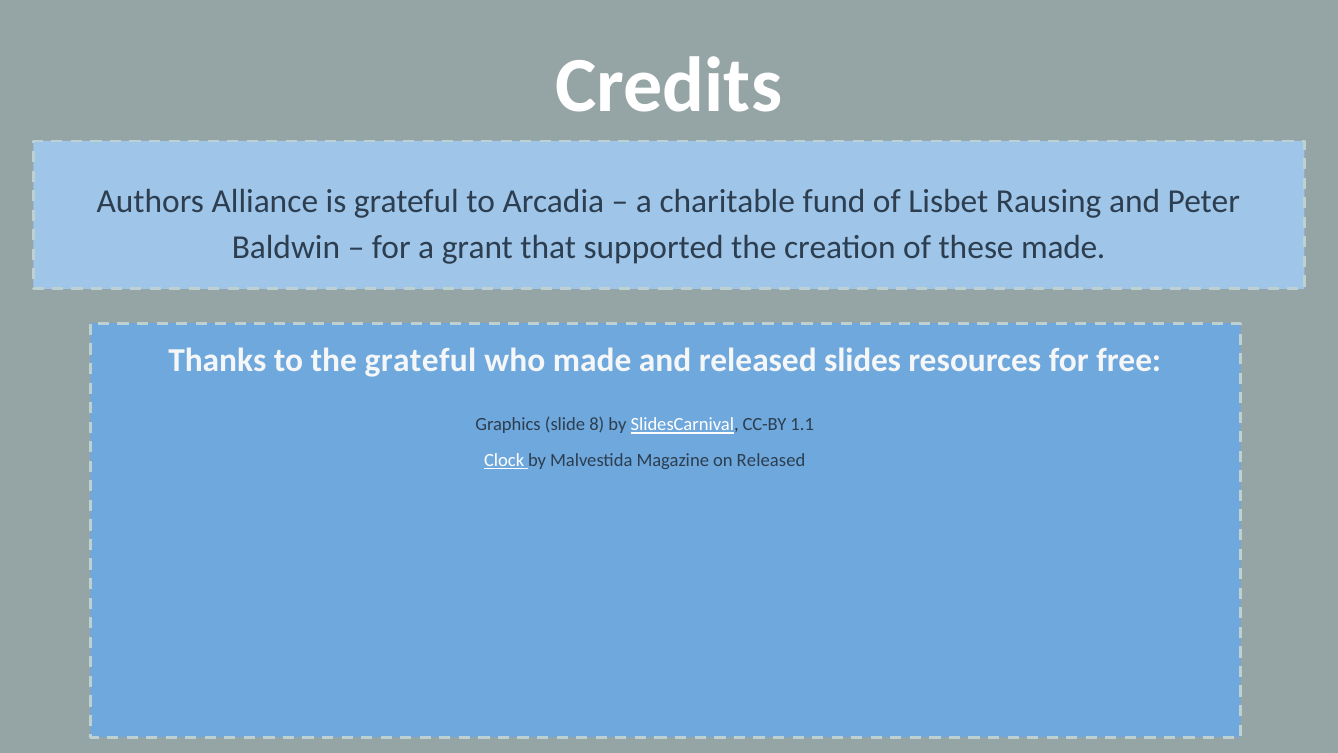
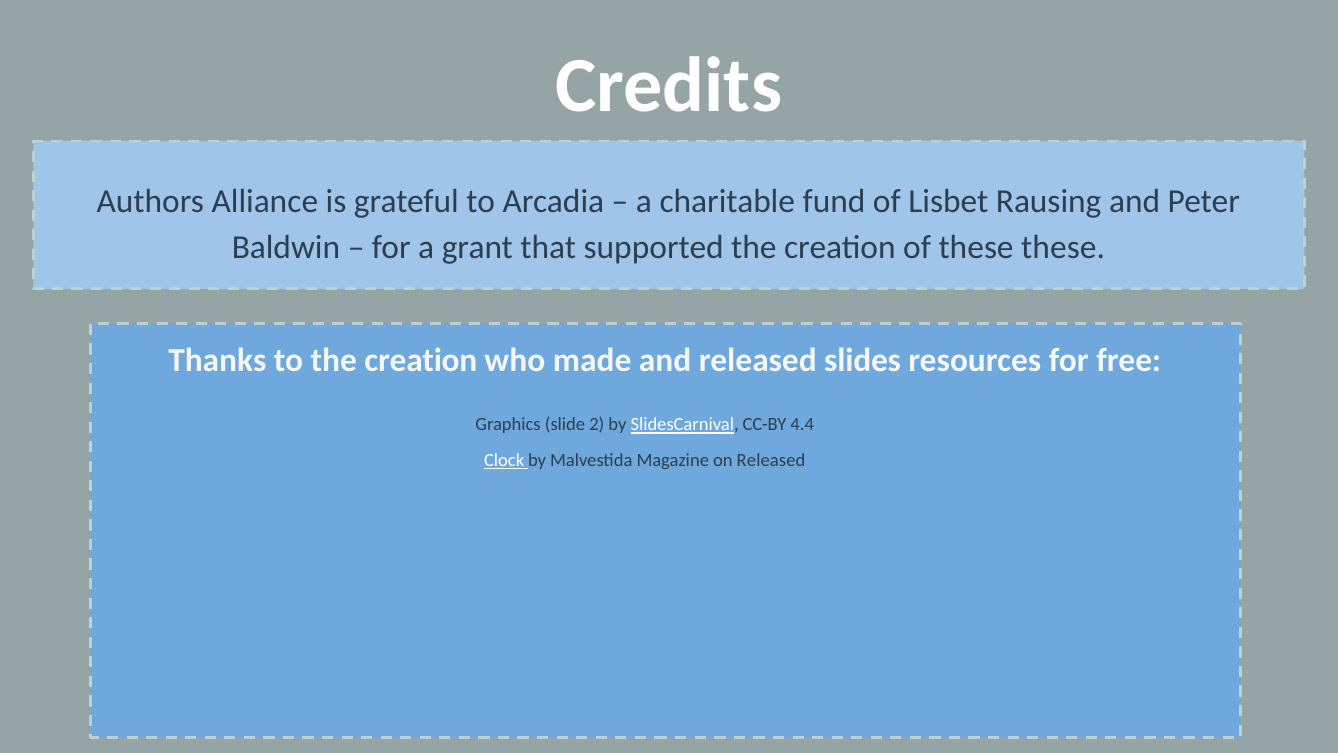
these made: made -> these (1063, 248)
to the grateful: grateful -> creation (421, 360)
8: 8 -> 2 (597, 424)
1.1: 1.1 -> 4.4 (802, 424)
